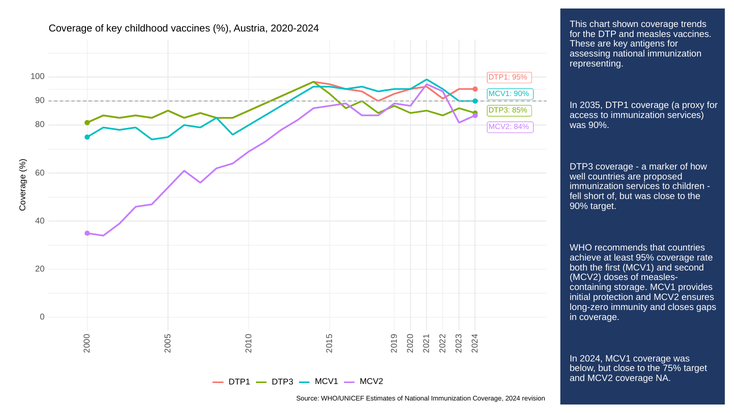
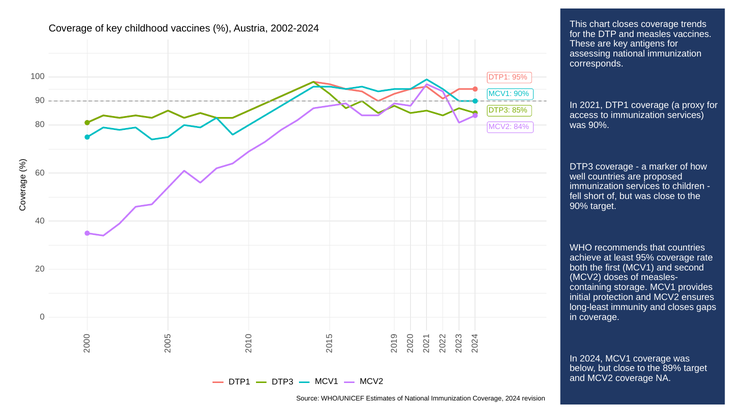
chart shown: shown -> closes (625, 24)
2020-2024: 2020-2024 -> 2002-2024 (295, 28)
representing: representing -> corresponds (597, 64)
2035: 2035 -> 2021 (591, 105)
long-zero: long-zero -> long-least (589, 307)
75%: 75% -> 89% (672, 368)
